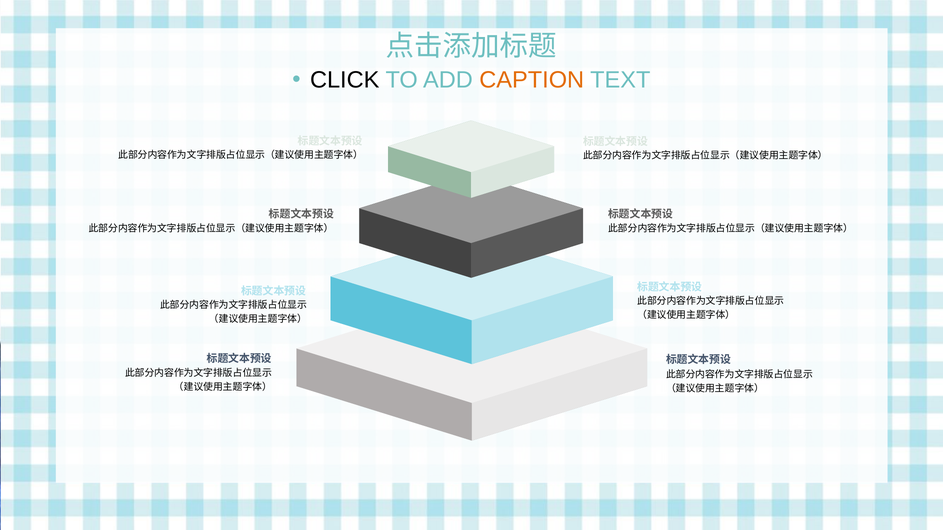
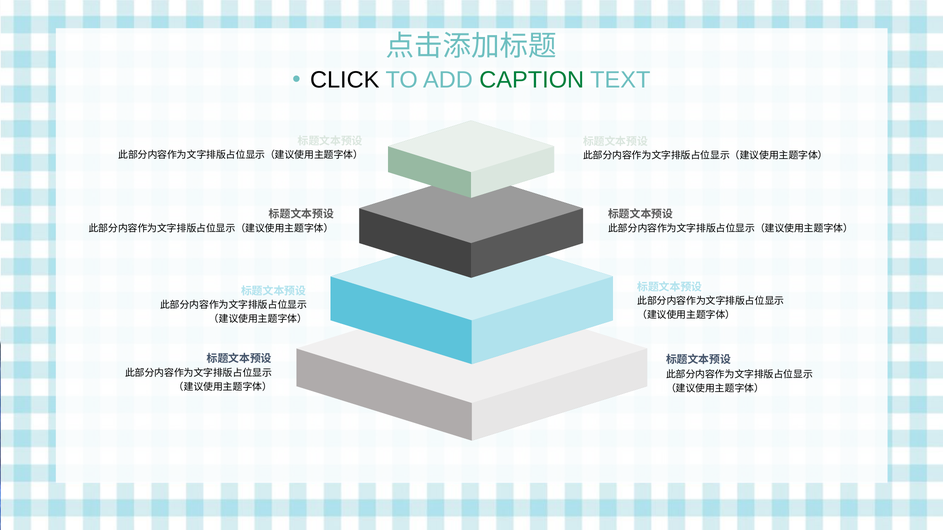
CAPTION colour: orange -> green (532, 80)
